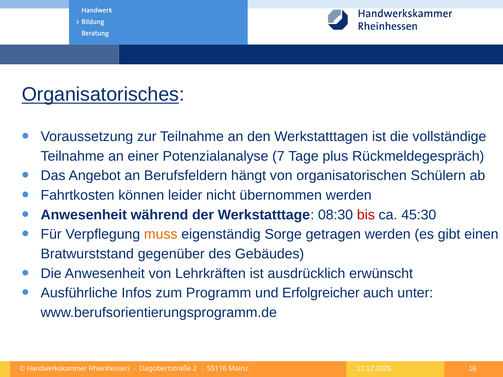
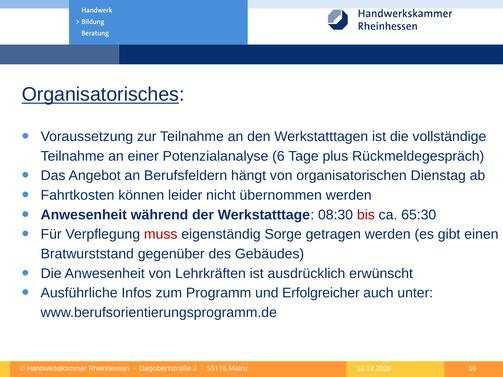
7: 7 -> 6 (278, 156)
Schülern: Schülern -> Dienstag (438, 176)
45:30: 45:30 -> 65:30 (419, 215)
muss colour: orange -> red (161, 235)
